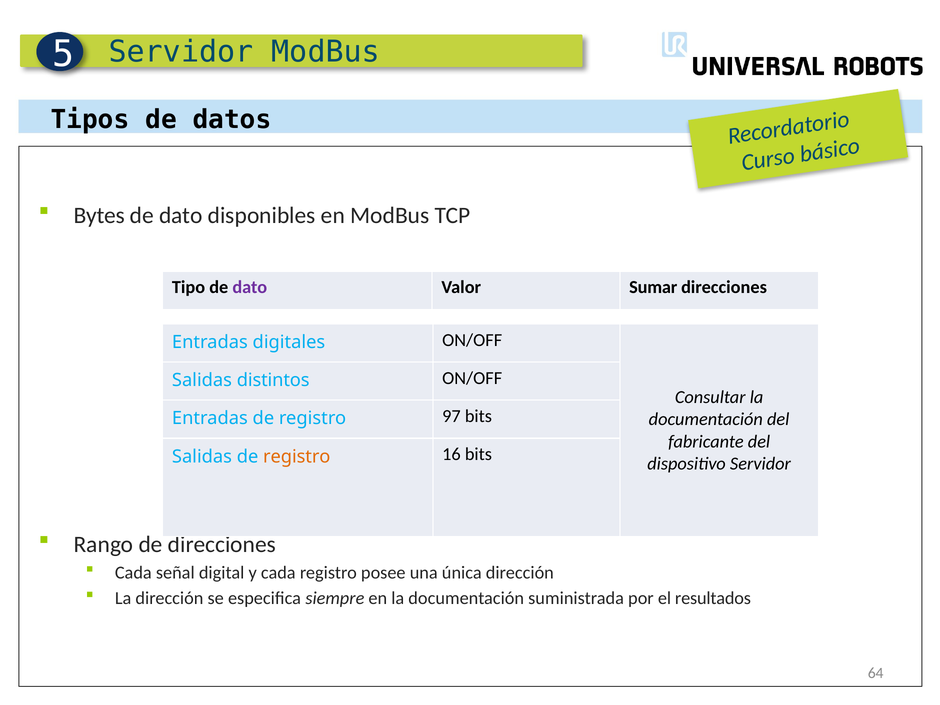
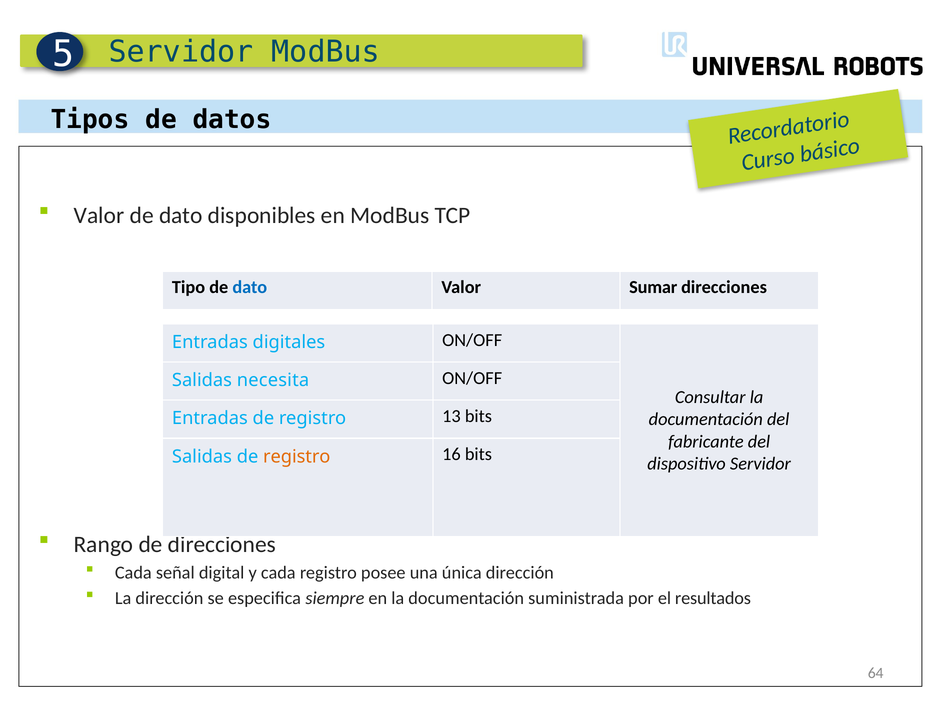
Bytes: Bytes -> Valor (99, 215)
dato colour: purple -> blue (250, 287)
distintos: distintos -> necesita (273, 380)
97: 97 -> 13 (451, 416)
